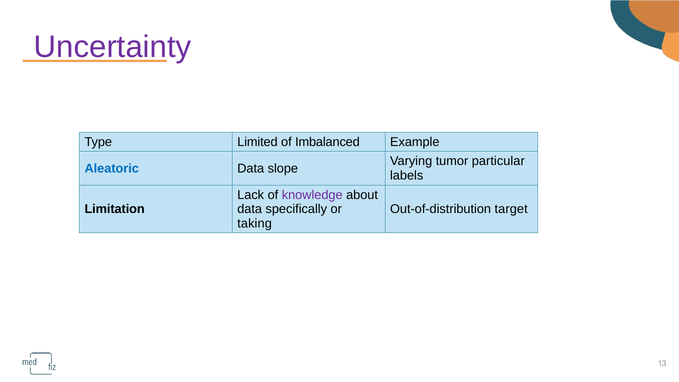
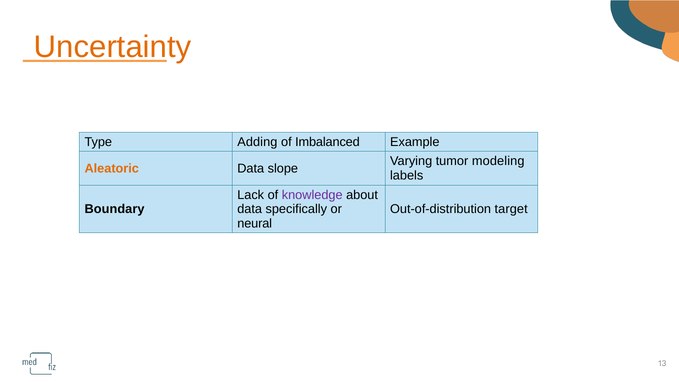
Uncertainty colour: purple -> orange (113, 47)
Limited: Limited -> Adding (257, 142)
particular: particular -> modeling (498, 161)
Aleatoric colour: blue -> orange (112, 168)
Limitation: Limitation -> Boundary (115, 209)
taking: taking -> neural (255, 223)
